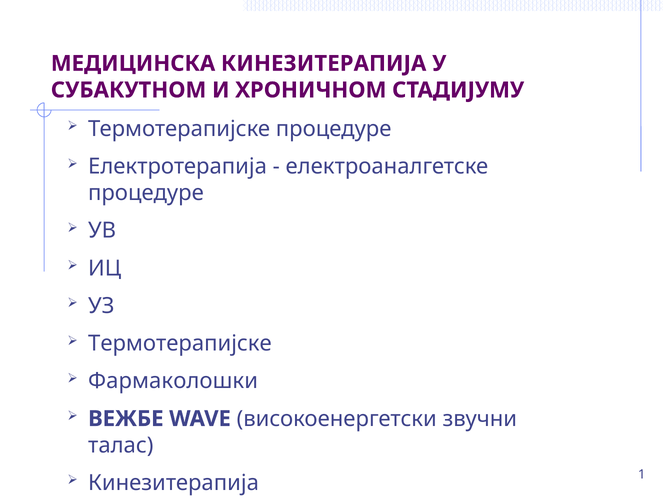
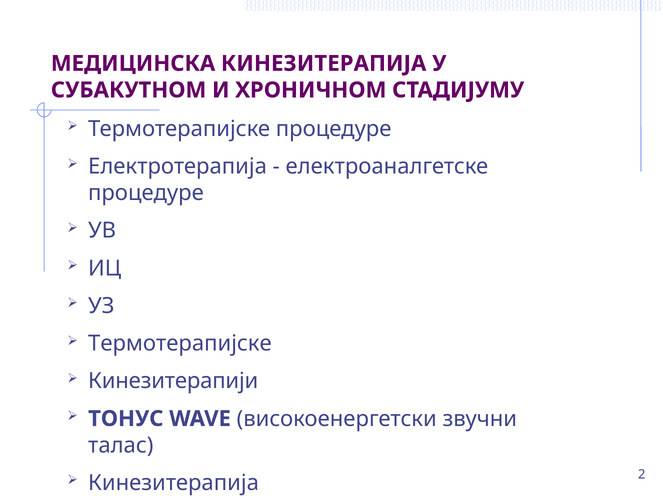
Фармаколошки: Фармаколошки -> Кинезитерапији (173, 381)
ВЕЖБЕ: ВЕЖБЕ -> ТОНУС (126, 418)
1: 1 -> 2 (642, 474)
